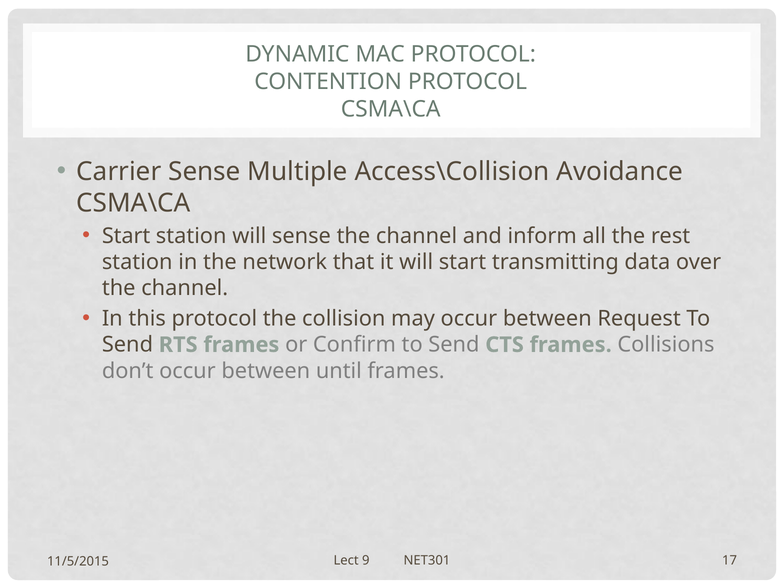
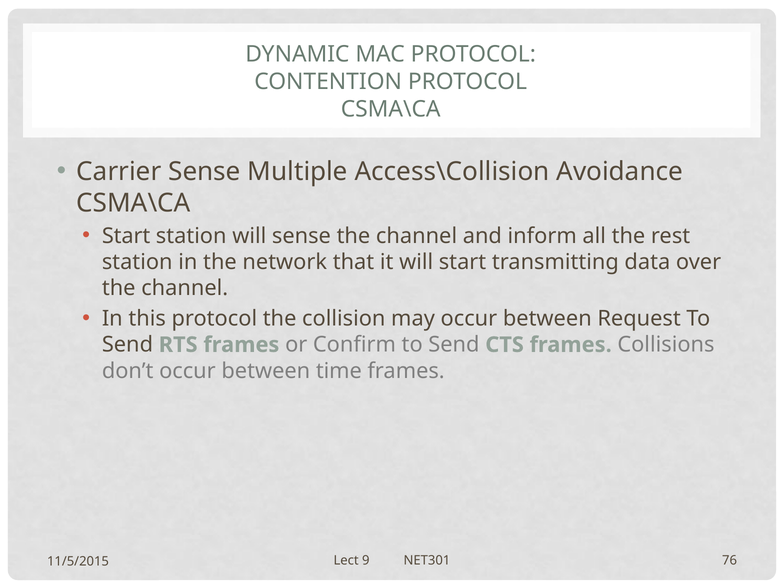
until: until -> time (339, 371)
17: 17 -> 76 (730, 560)
